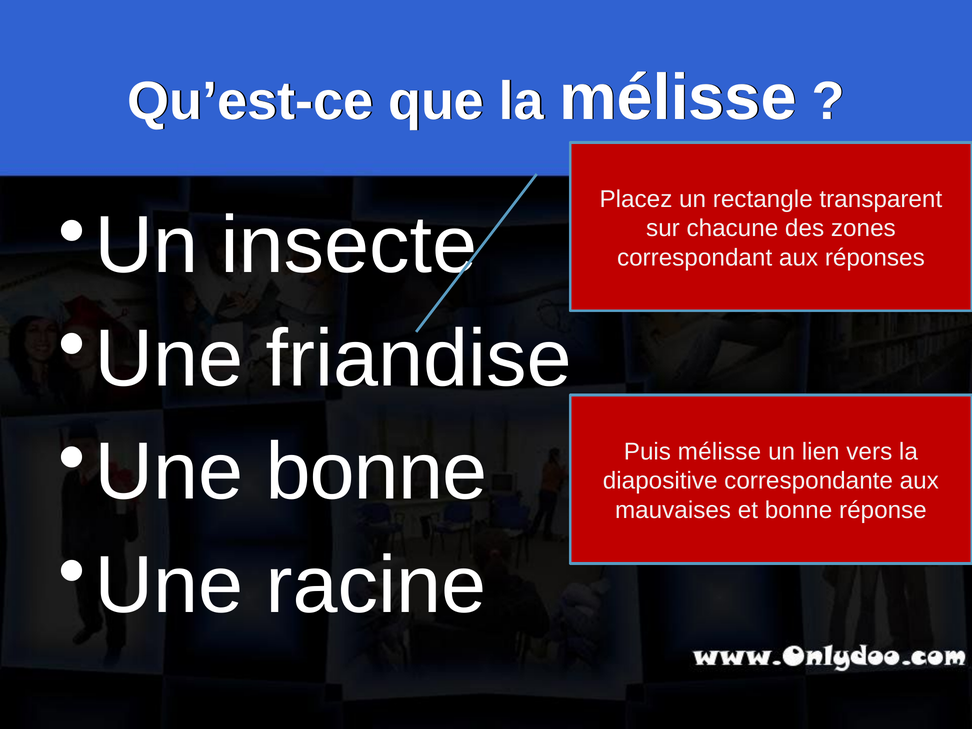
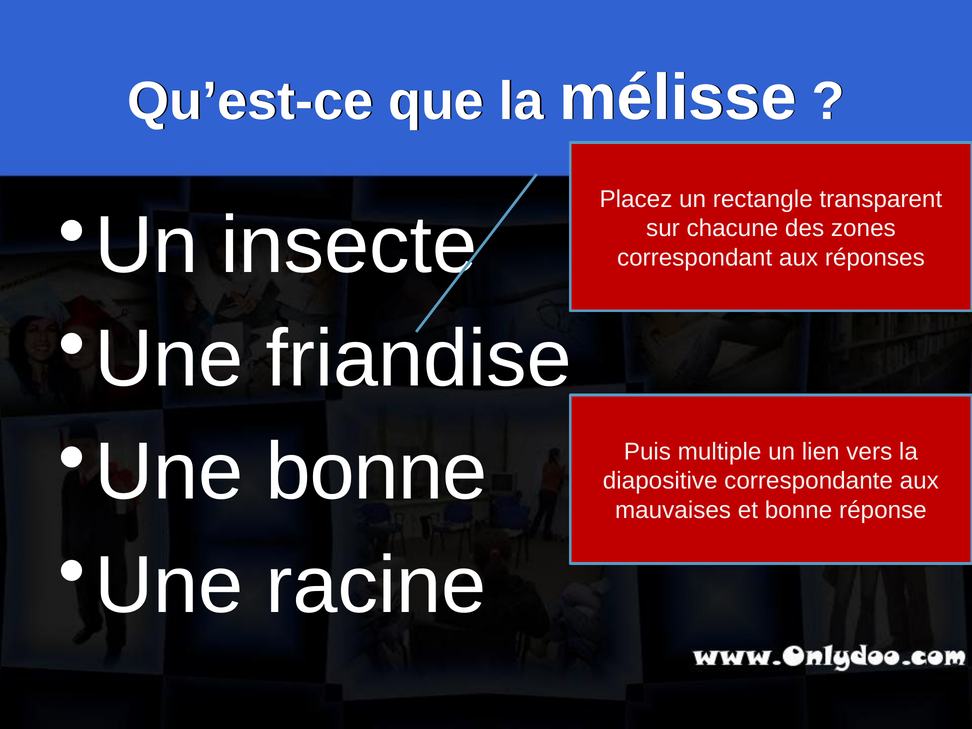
Puis mélisse: mélisse -> multiple (720, 452)
